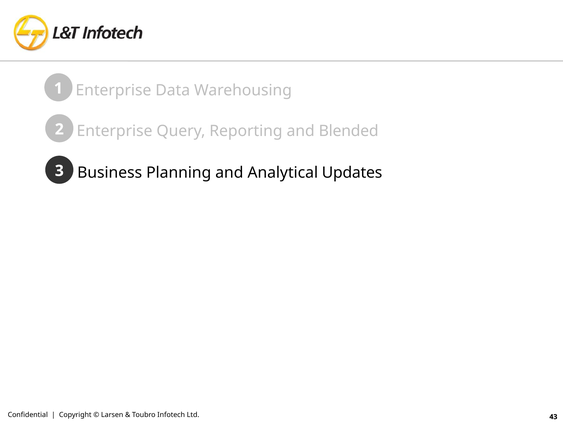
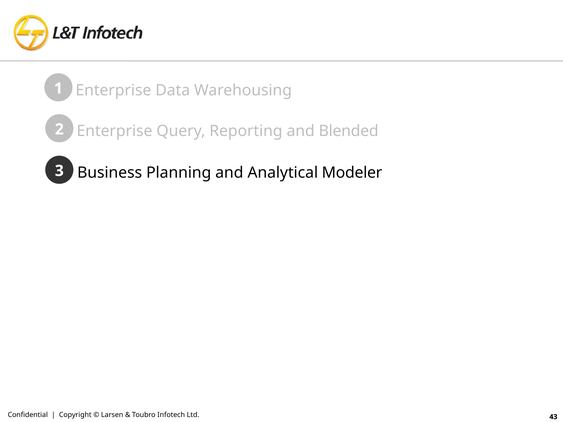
Updates: Updates -> Modeler (352, 173)
